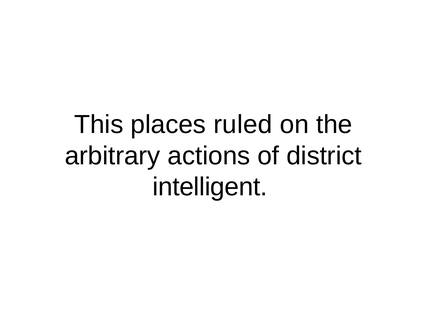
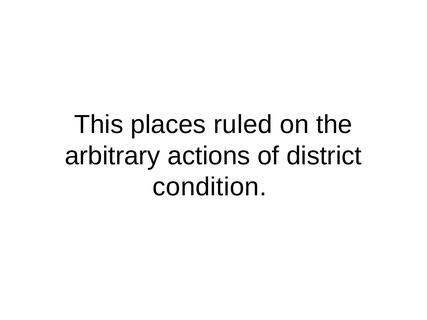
intelligent: intelligent -> condition (210, 187)
